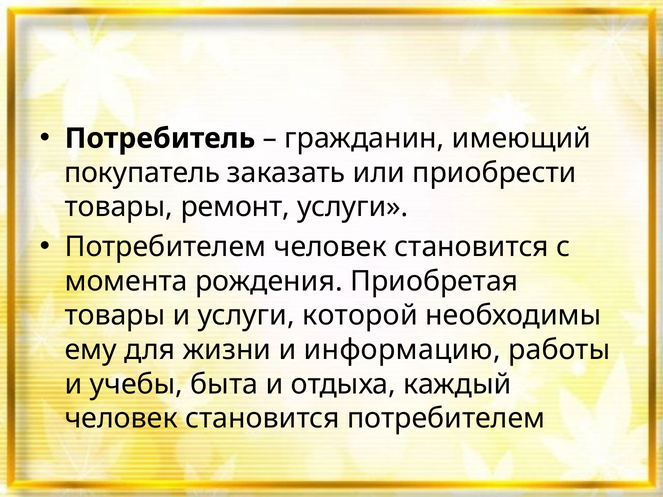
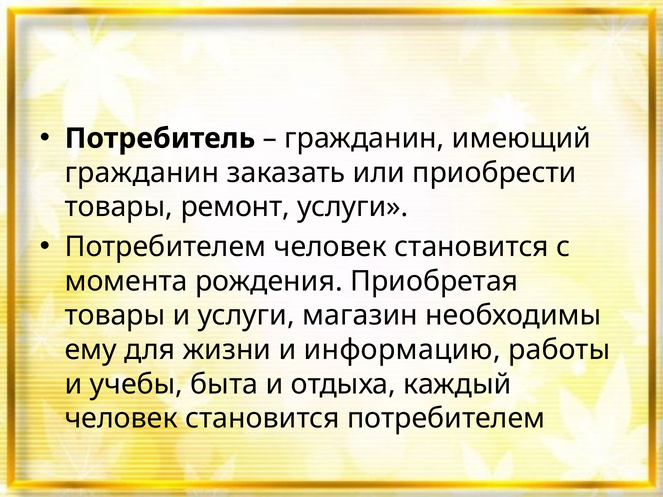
покупатель: покупатель -> гражданин (142, 173)
которой: которой -> магазин (360, 316)
